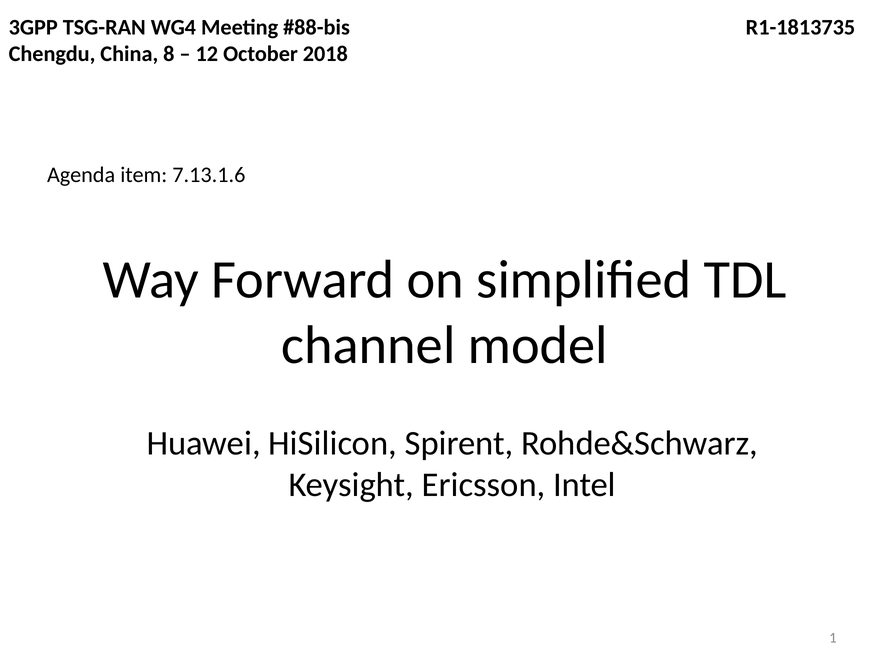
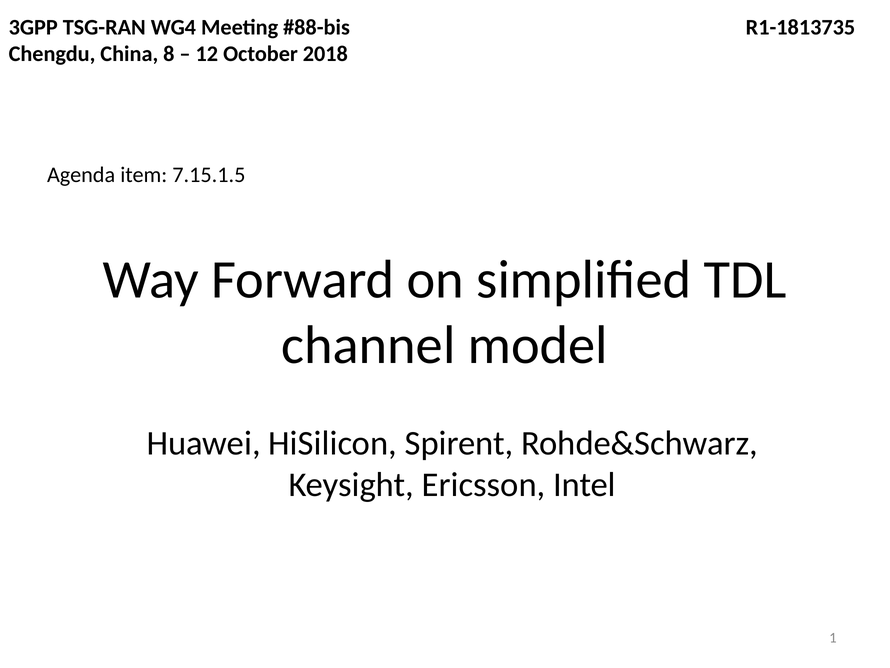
7.13.1.6: 7.13.1.6 -> 7.15.1.5 (209, 175)
